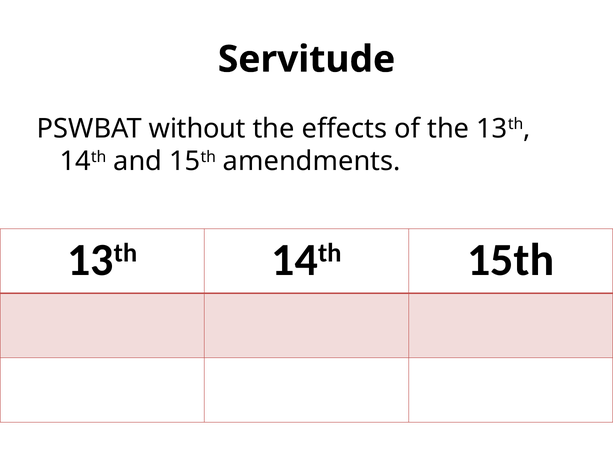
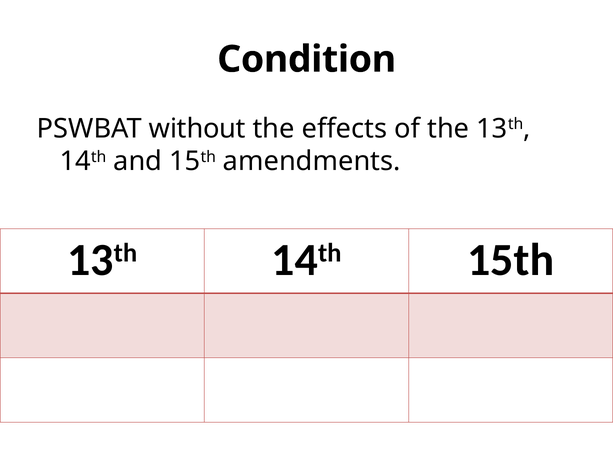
Servitude: Servitude -> Condition (307, 59)
